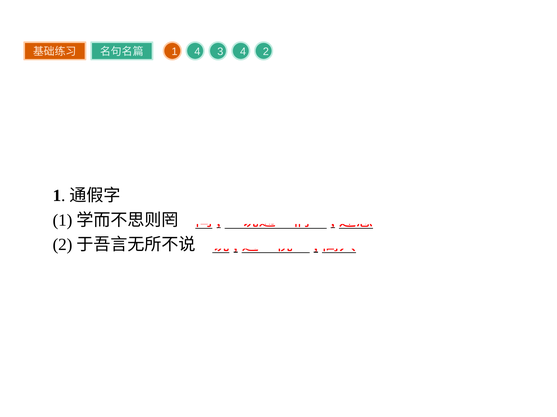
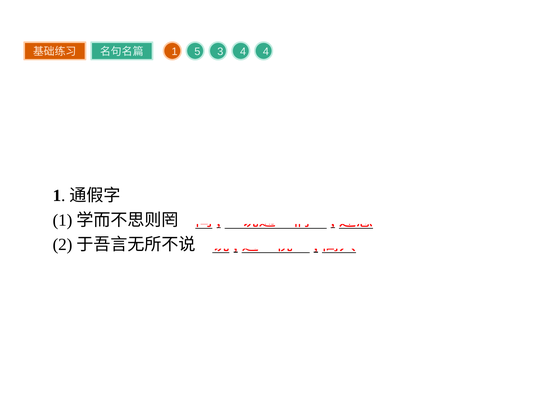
1 4: 4 -> 5 (197, 52)
4 2: 2 -> 4 (266, 52)
